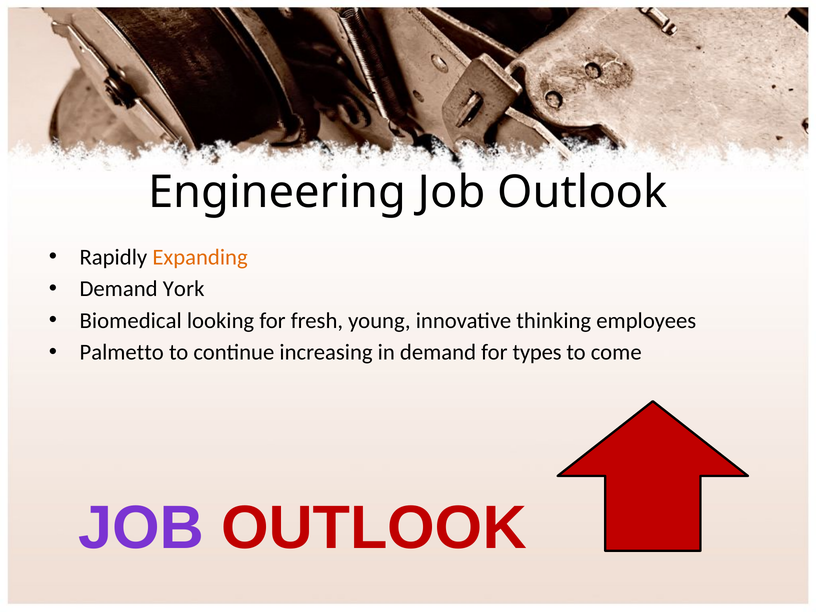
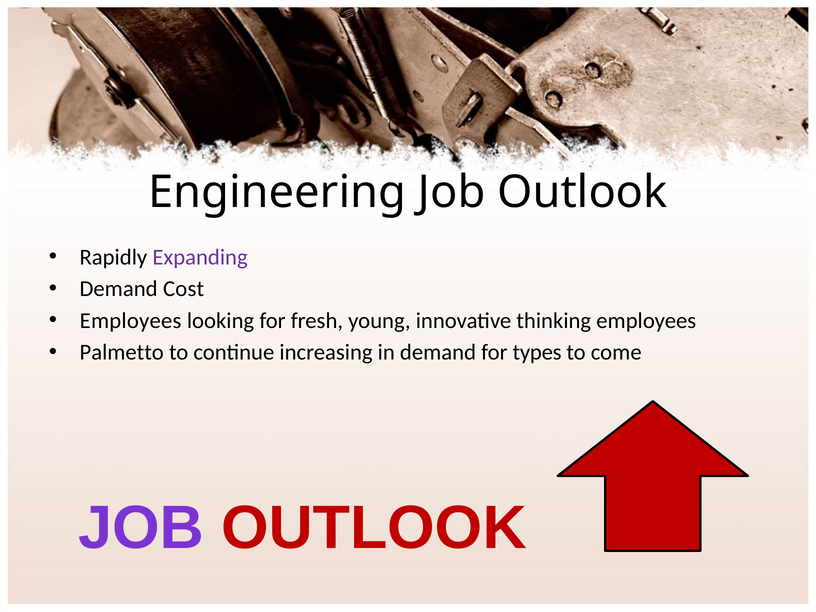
Expanding colour: orange -> purple (200, 257)
York: York -> Cost (184, 289)
Biomedical: Biomedical -> Employees (131, 321)
